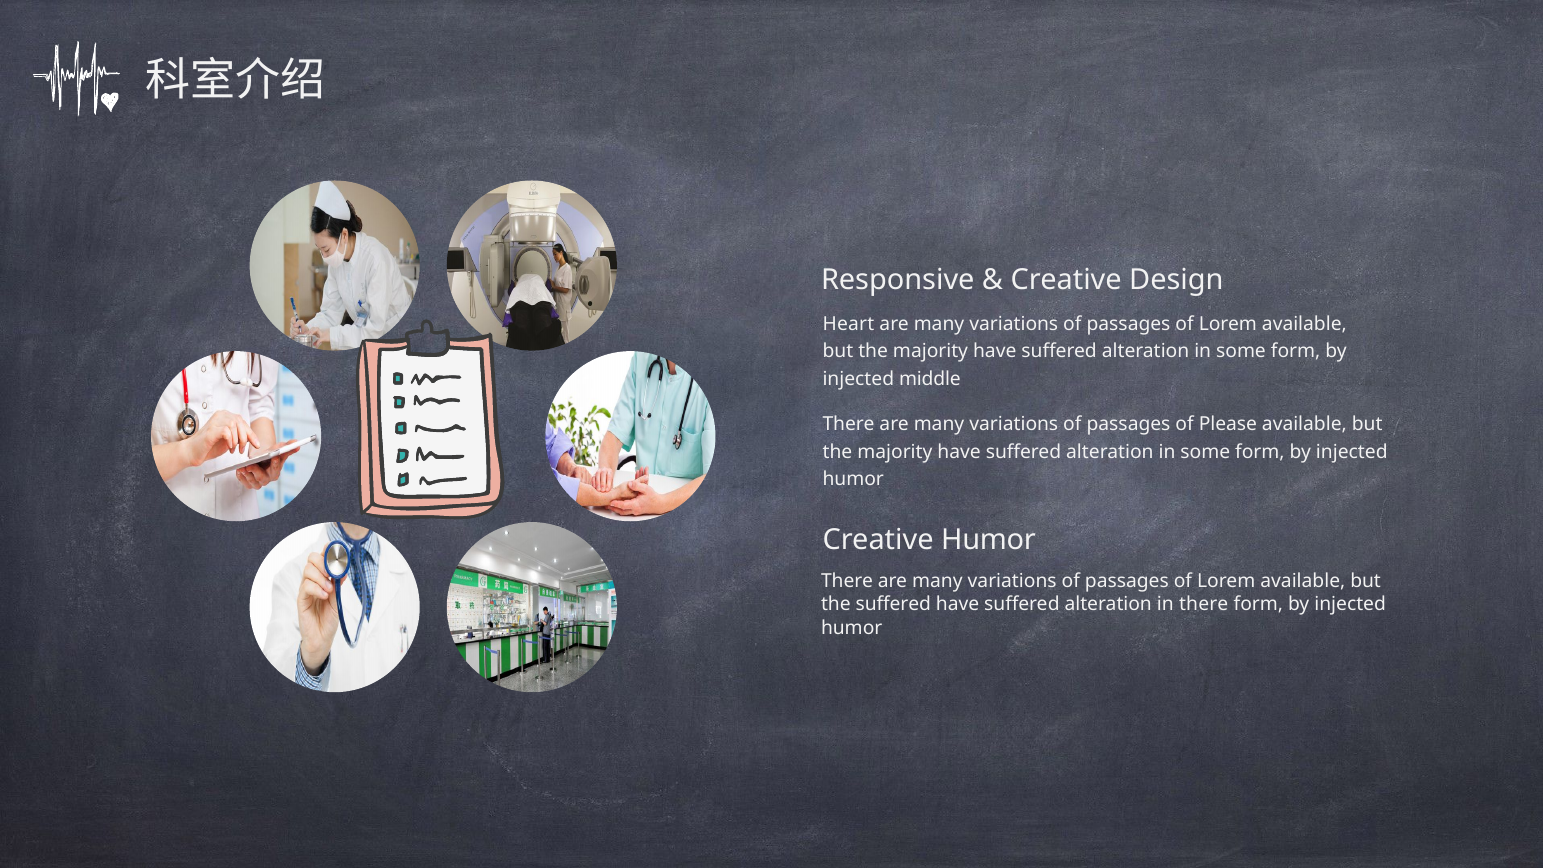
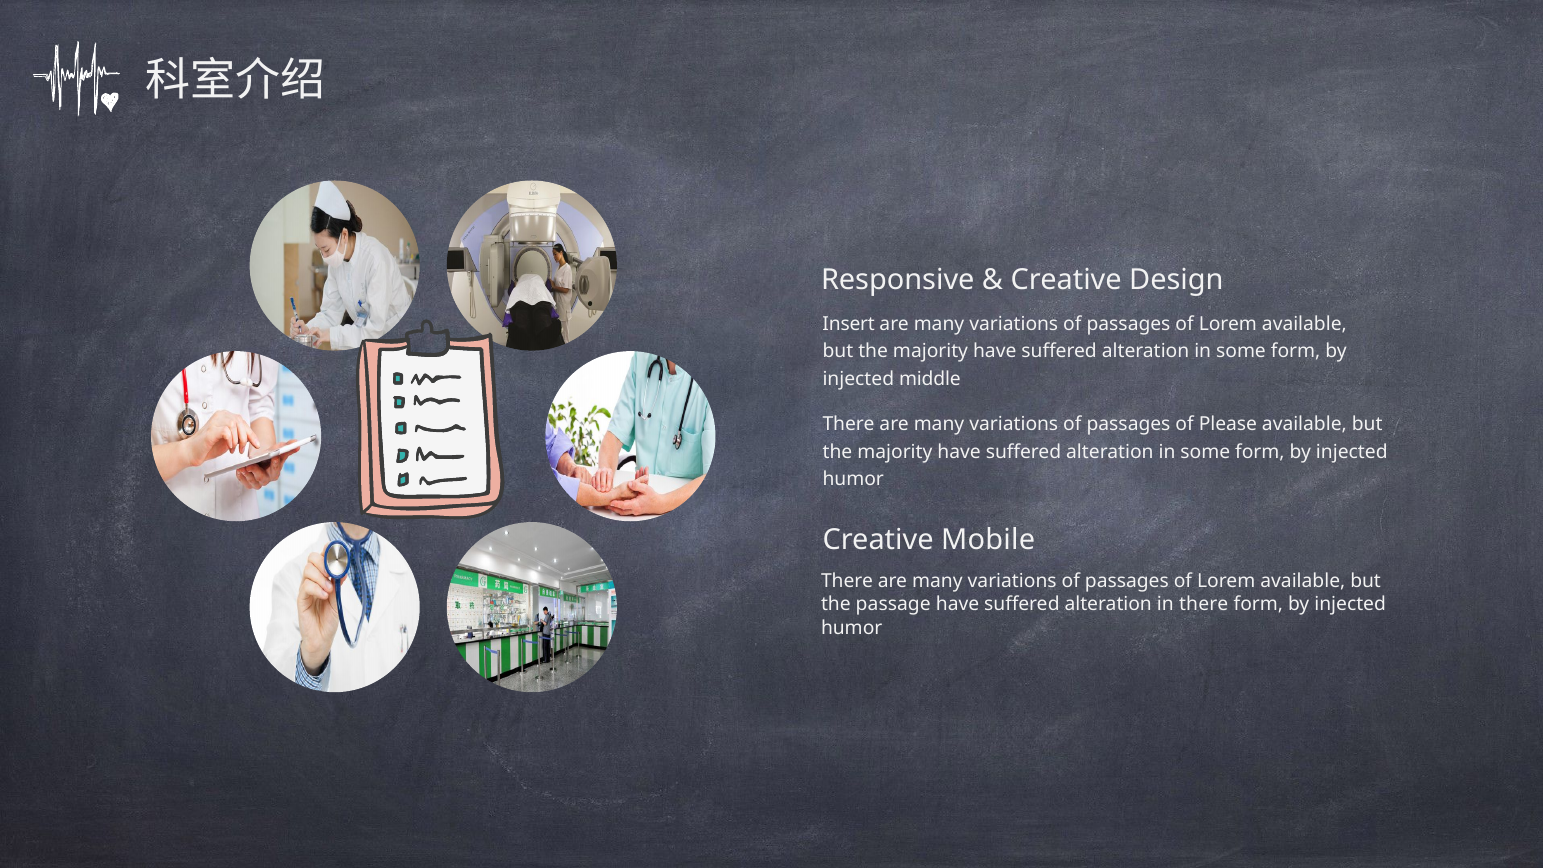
Heart: Heart -> Insert (849, 324)
Creative Humor: Humor -> Mobile (988, 539)
the suffered: suffered -> passage (893, 605)
